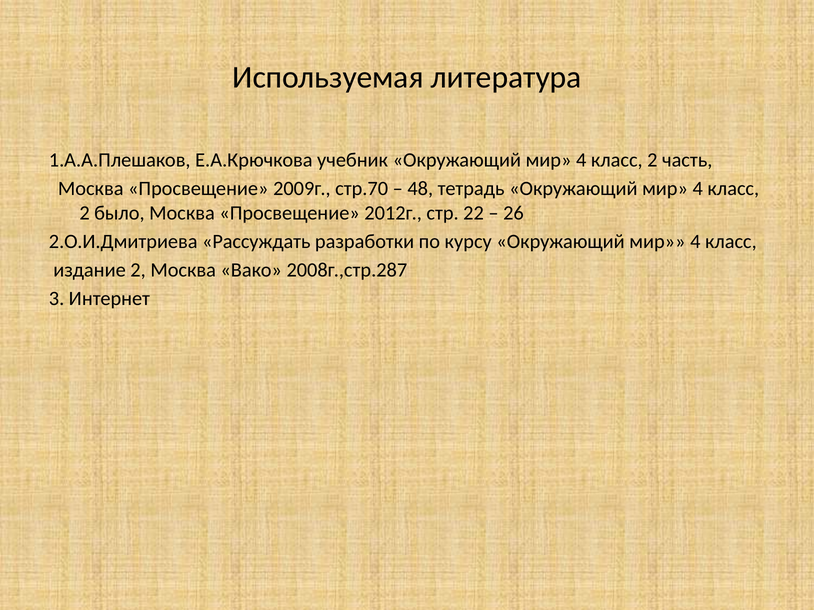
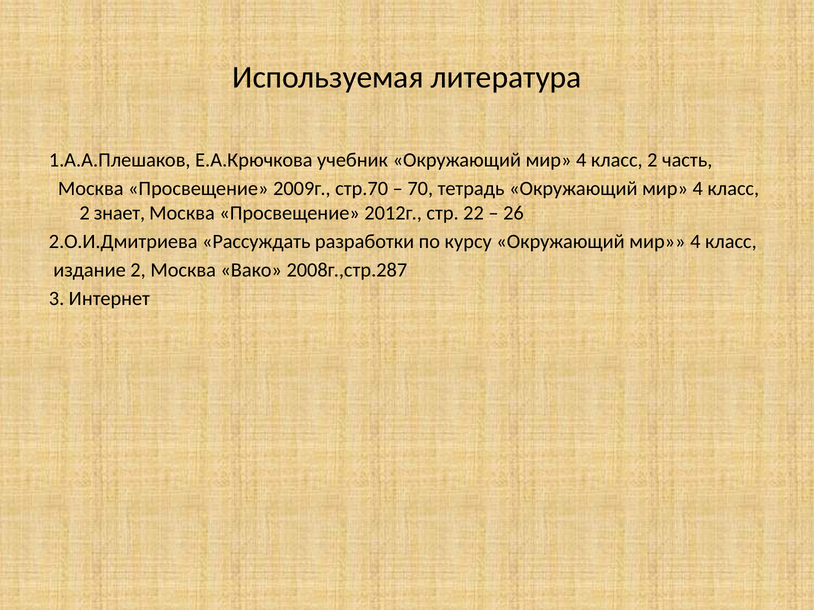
48: 48 -> 70 (420, 189)
было: было -> знает (119, 213)
